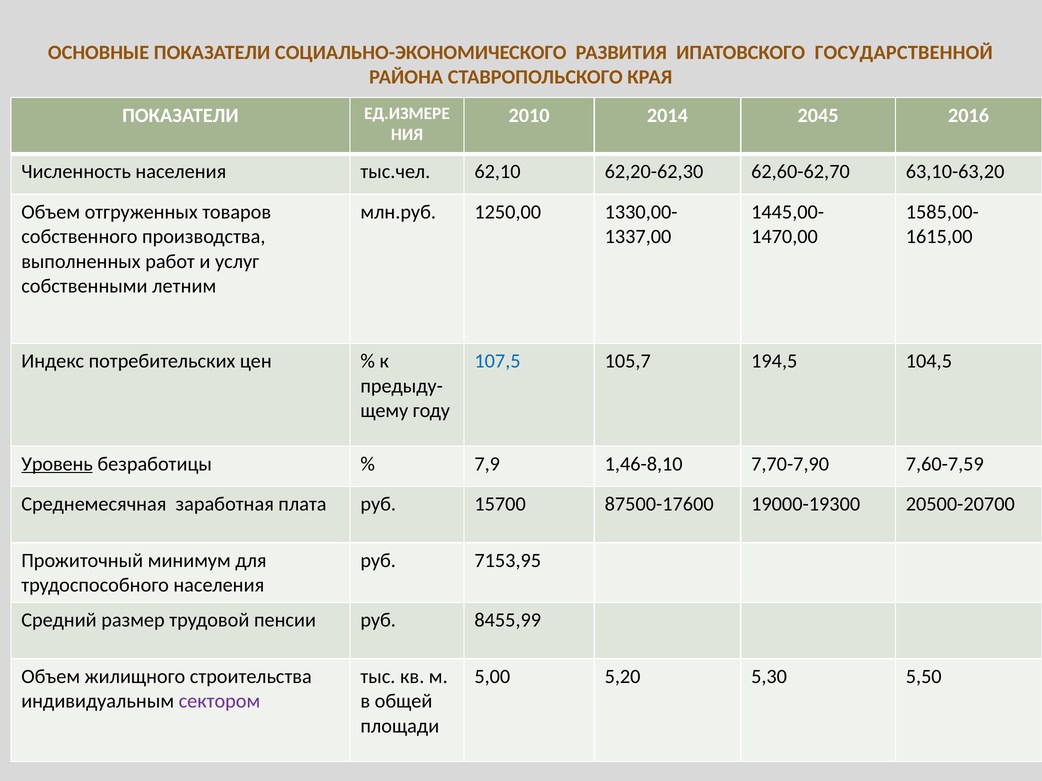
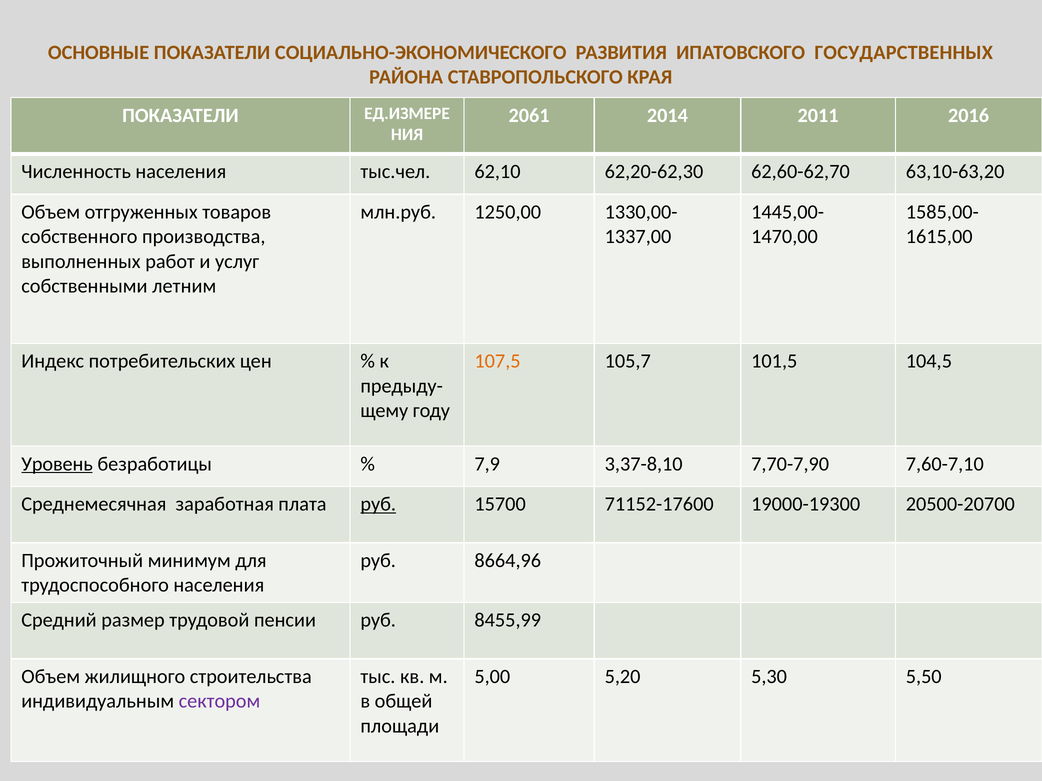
ГОСУДАРСТВЕННОЙ: ГОСУДАРСТВЕННОЙ -> ГОСУДАРСТВЕННЫХ (904, 53)
2010: 2010 -> 2061 (529, 115)
2045: 2045 -> 2011 (818, 115)
107,5 colour: blue -> orange (498, 361)
194,5: 194,5 -> 101,5 (774, 361)
1,46-8,10: 1,46-8,10 -> 3,37-8,10 (644, 464)
7,60-7,59: 7,60-7,59 -> 7,60-7,10 (945, 464)
руб underline: none -> present (378, 505)
87500-17600: 87500-17600 -> 71152-17600 (659, 505)
7153,95: 7153,95 -> 8664,96 (508, 561)
